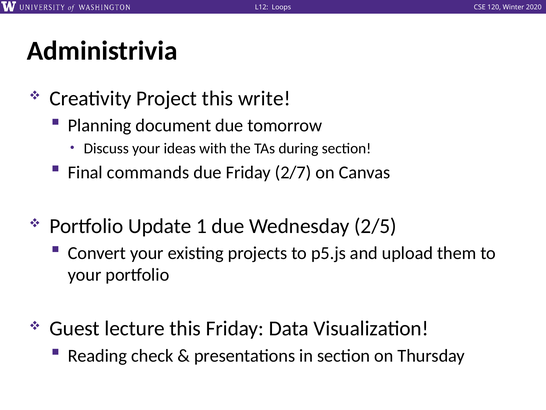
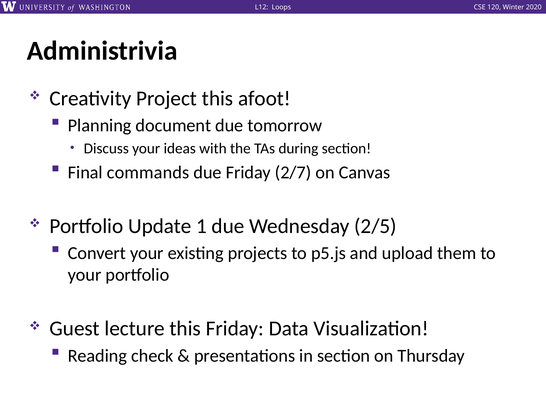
write: write -> afoot (264, 98)
